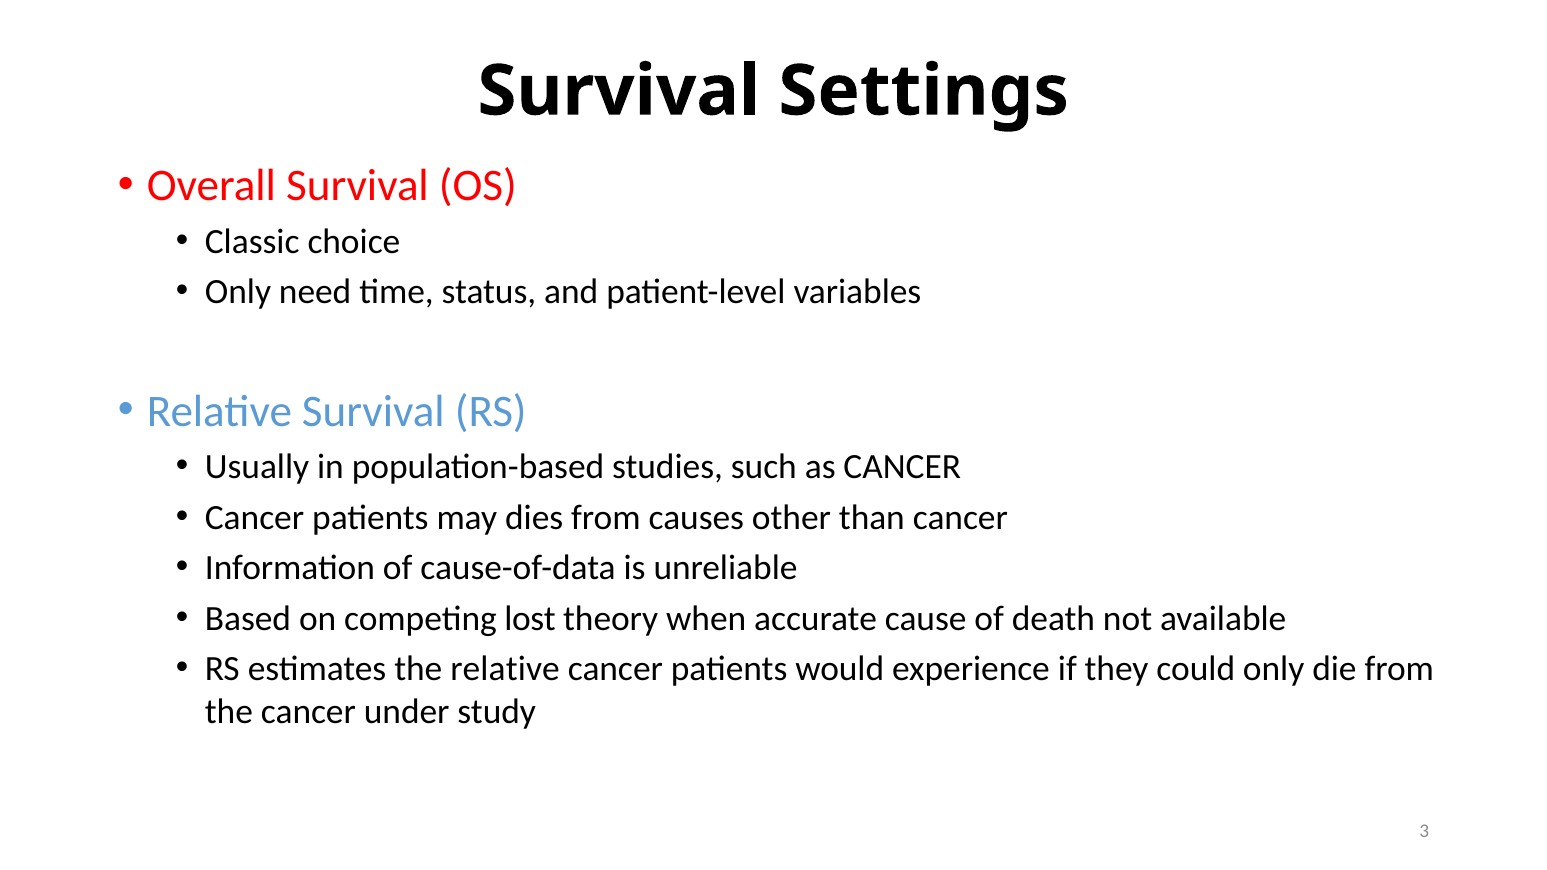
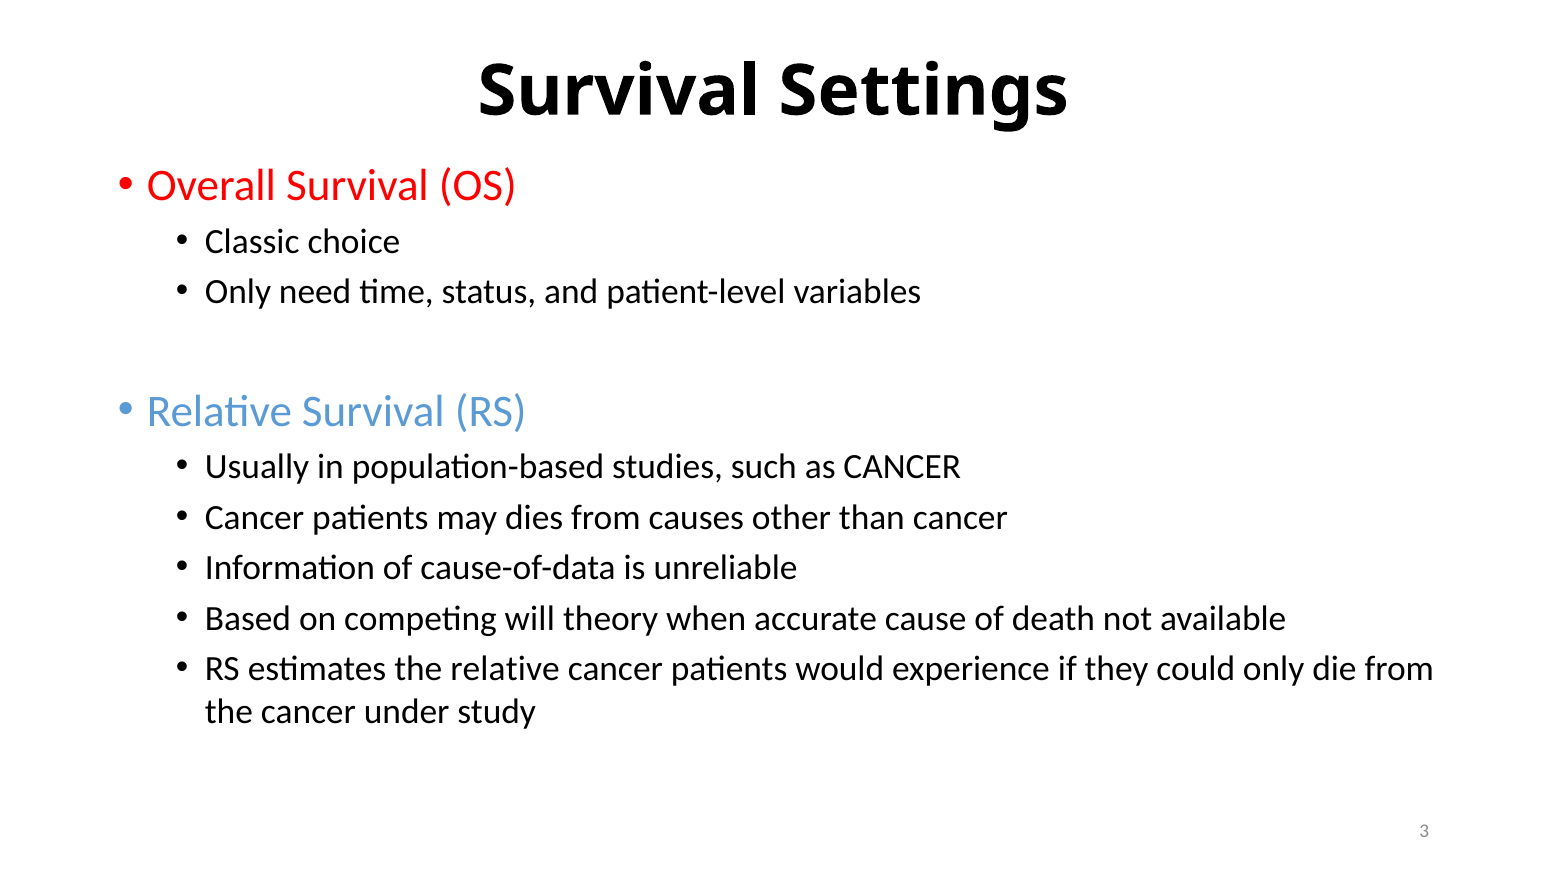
lost: lost -> will (530, 619)
